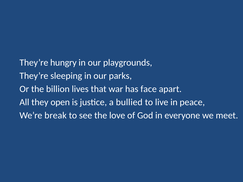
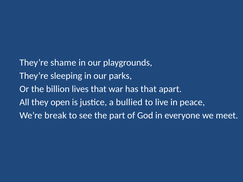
hungry: hungry -> shame (63, 63)
has face: face -> that (149, 89)
love: love -> part (117, 116)
